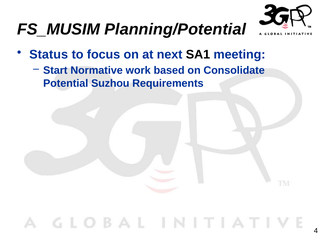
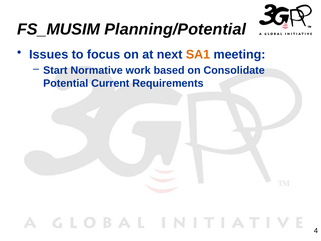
Status: Status -> Issues (49, 54)
SA1 colour: black -> orange (198, 54)
Suzhou: Suzhou -> Current (110, 83)
